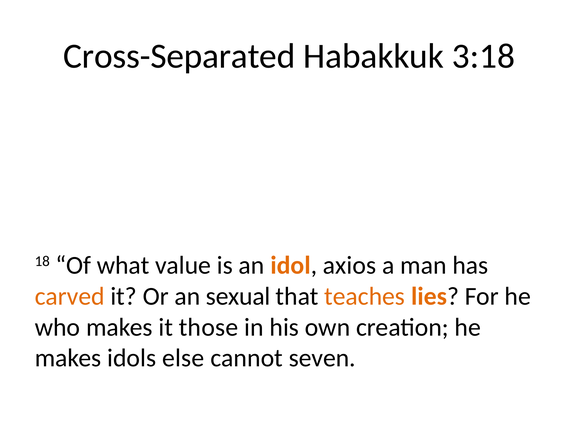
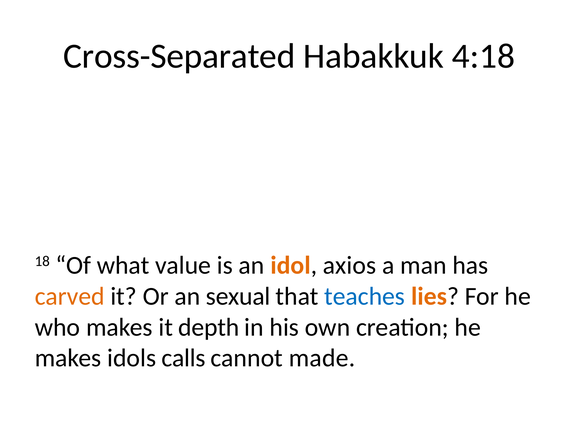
3:18: 3:18 -> 4:18 (483, 56)
teaches colour: orange -> blue (365, 297)
those: those -> depth (209, 327)
else: else -> calls (184, 358)
seven: seven -> made (322, 358)
